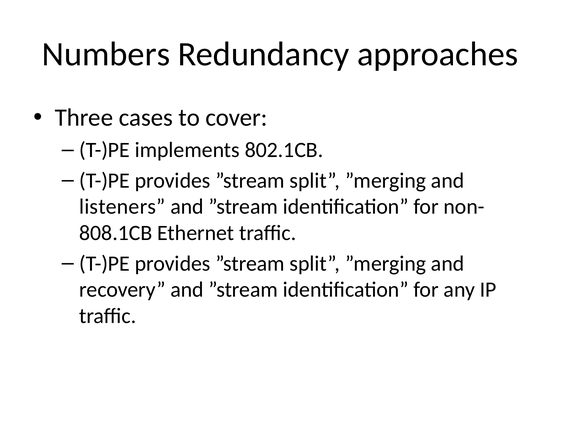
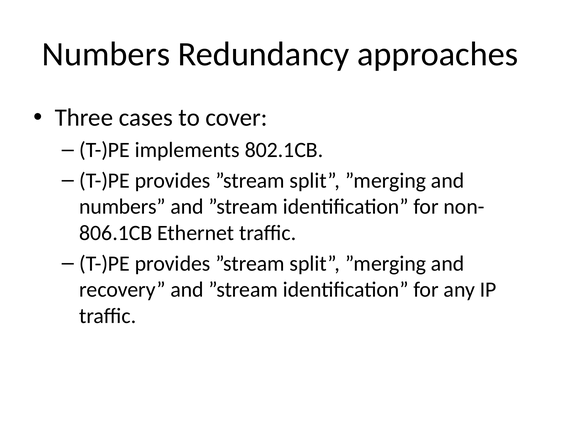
listeners: listeners -> numbers (122, 207)
808.1CB: 808.1CB -> 806.1CB (116, 233)
